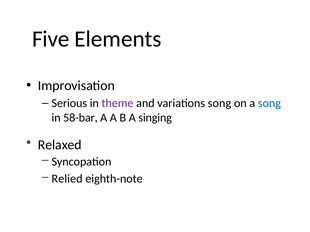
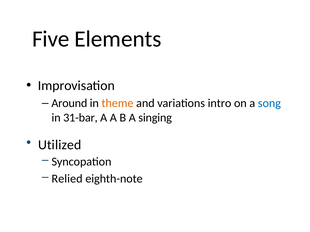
Serious: Serious -> Around (69, 103)
theme colour: purple -> orange (117, 103)
variations song: song -> intro (220, 103)
58-bar: 58-bar -> 31-bar (80, 118)
Relaxed: Relaxed -> Utilized (60, 145)
